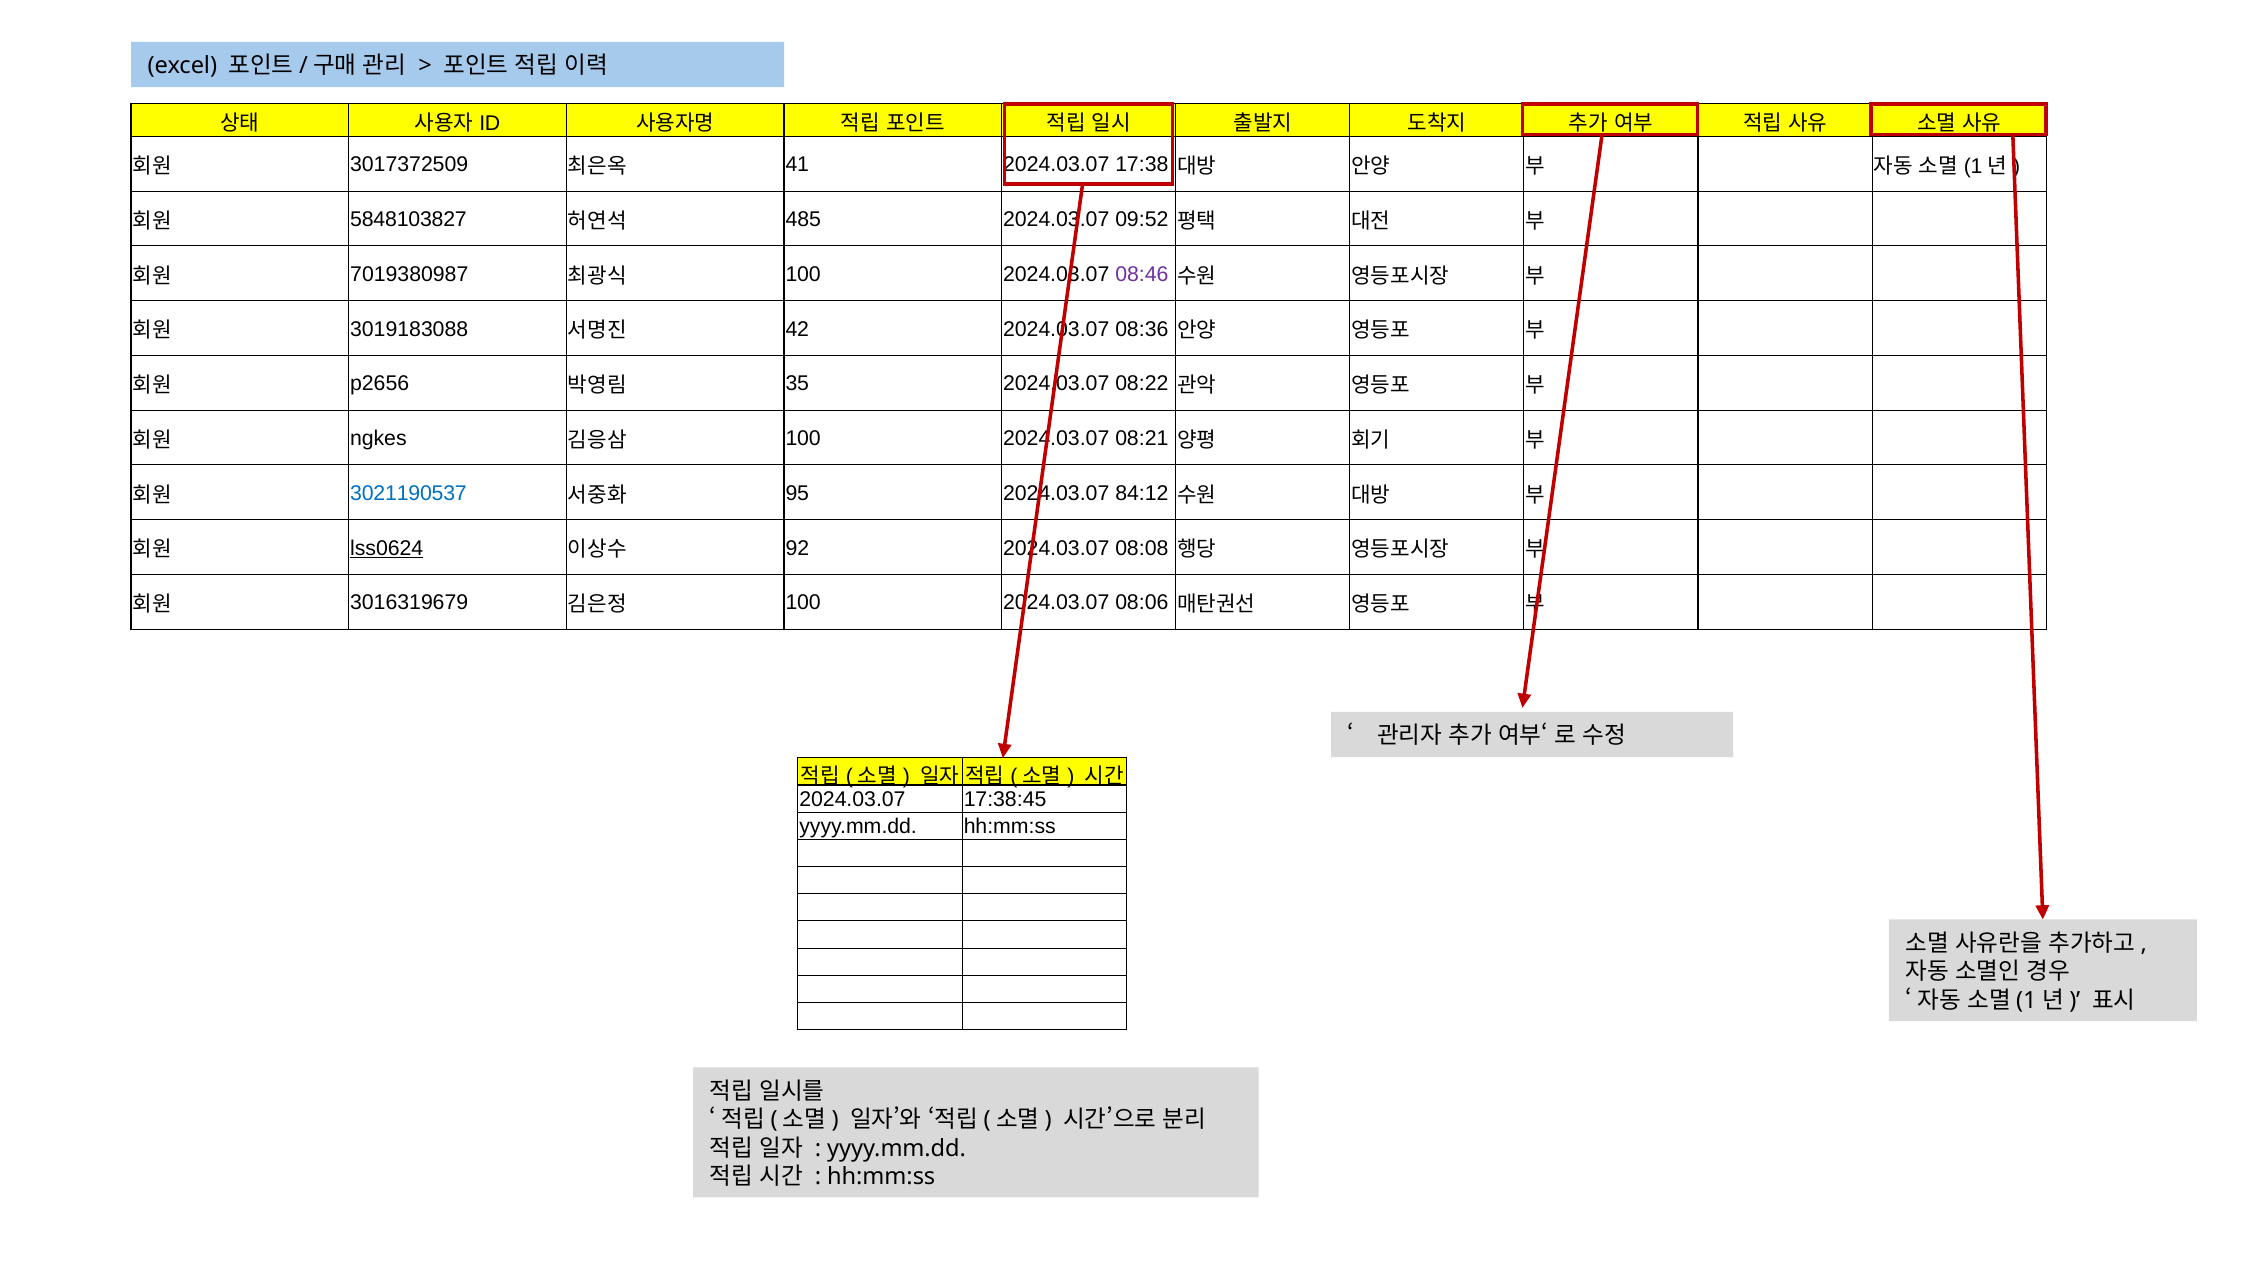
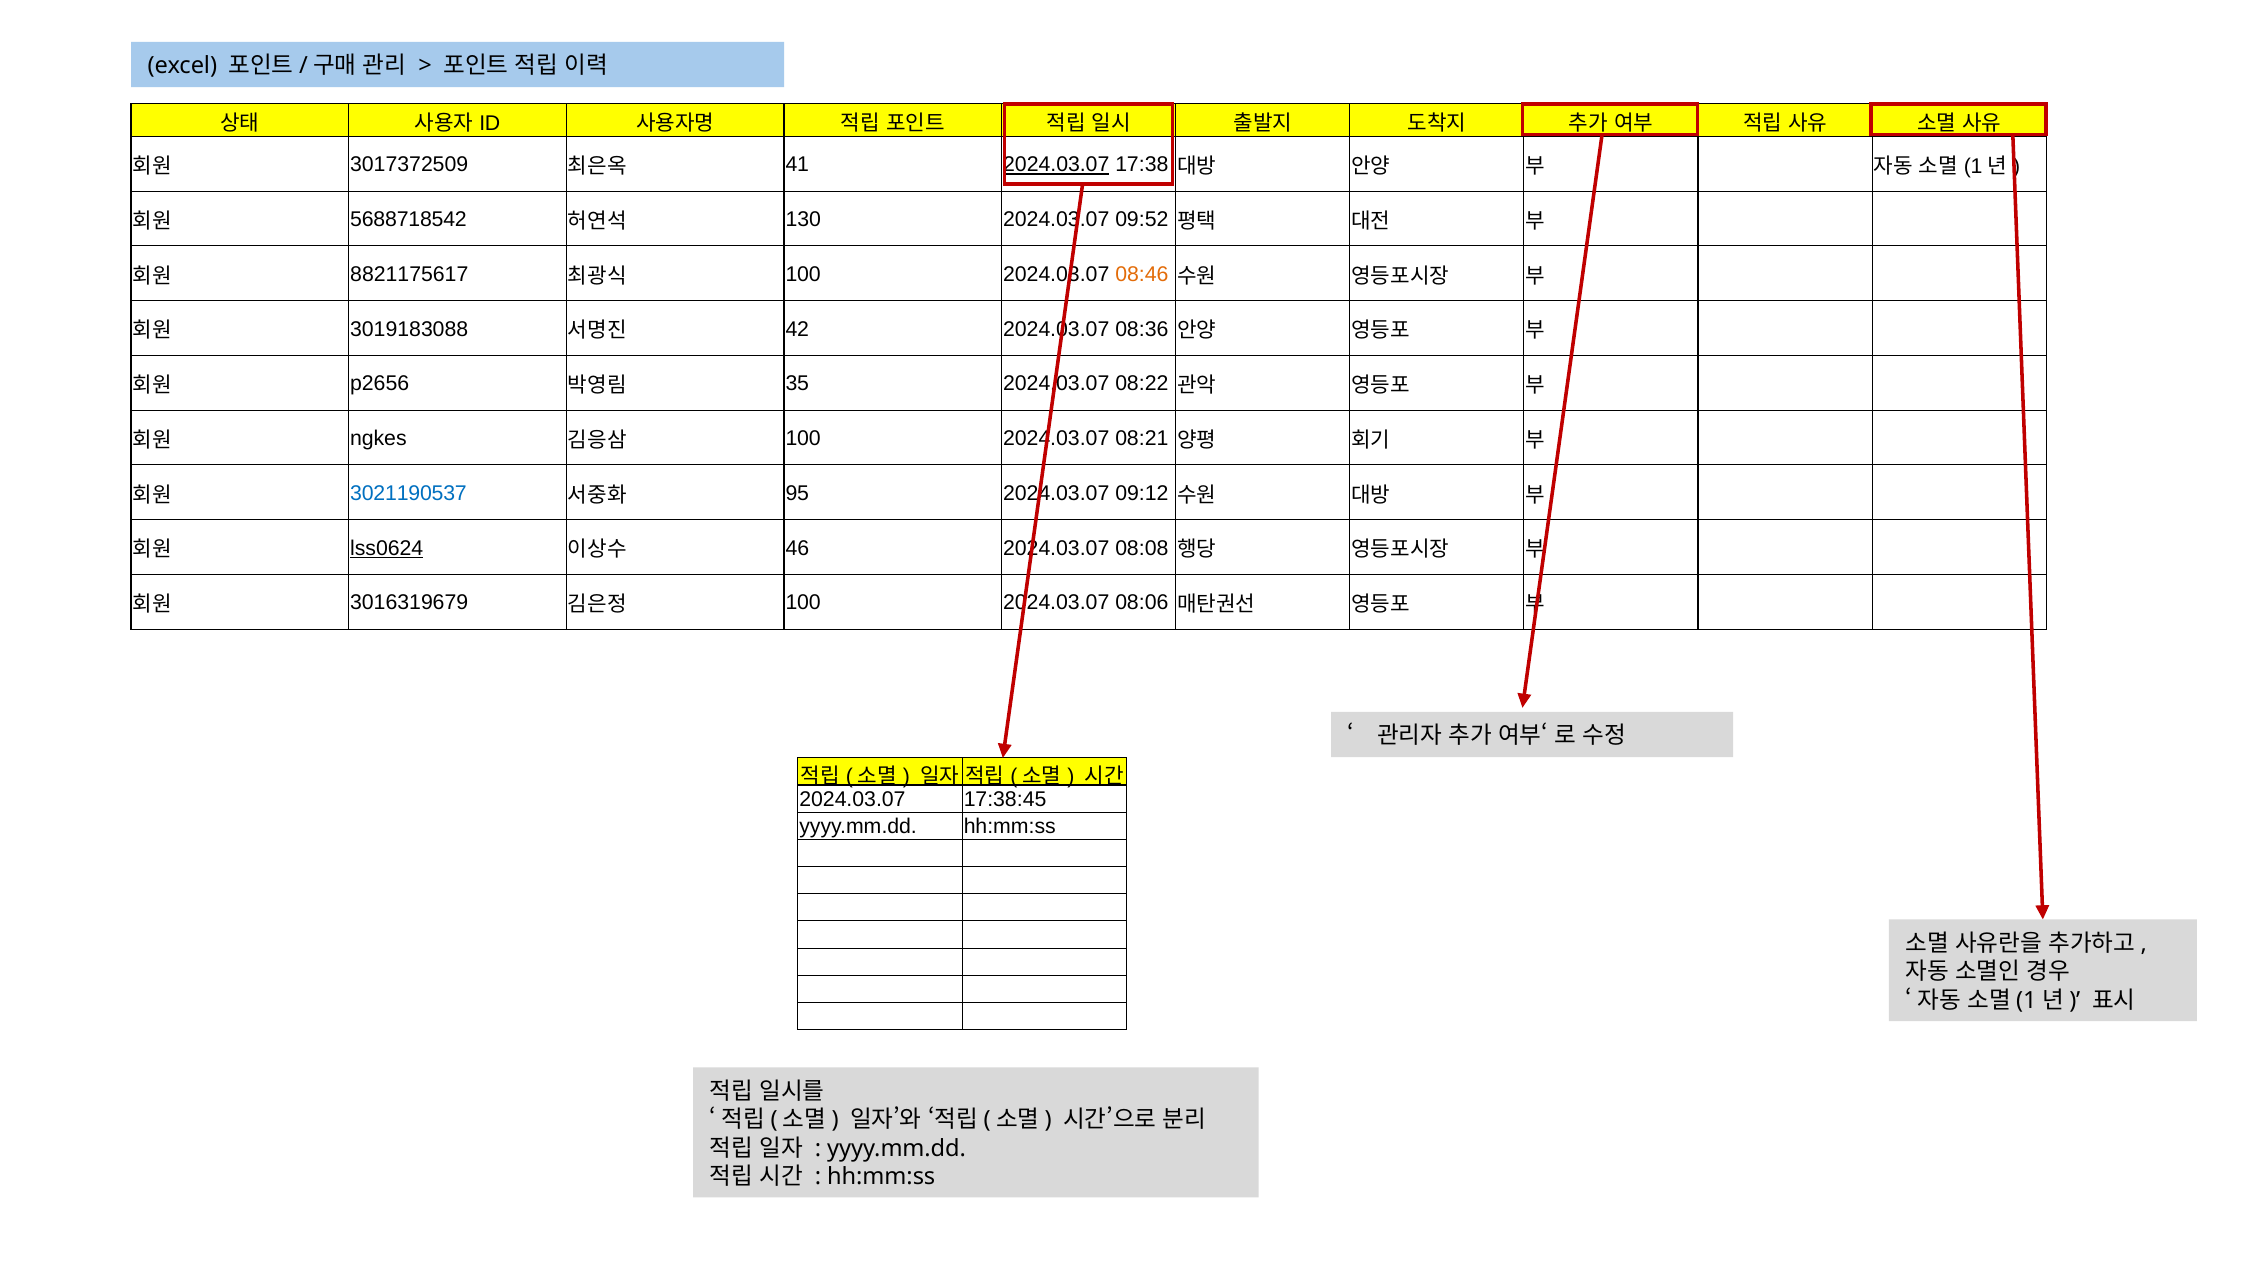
2024.03.07 underline: none -> present (1056, 165)
5848103827: 5848103827 -> 5688718542 (409, 220)
485: 485 -> 130 (803, 220)
7019380987: 7019380987 -> 8821175617 (409, 274)
08:46 colour: purple -> orange (1142, 274)
84:12: 84:12 -> 09:12 (1142, 493)
92: 92 -> 46 (797, 548)
